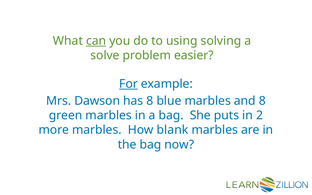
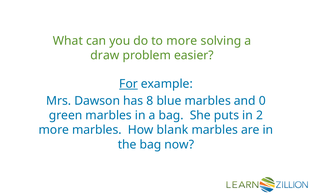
can underline: present -> none (96, 41)
to using: using -> more (182, 41)
solve: solve -> draw (105, 55)
and 8: 8 -> 0 (262, 101)
